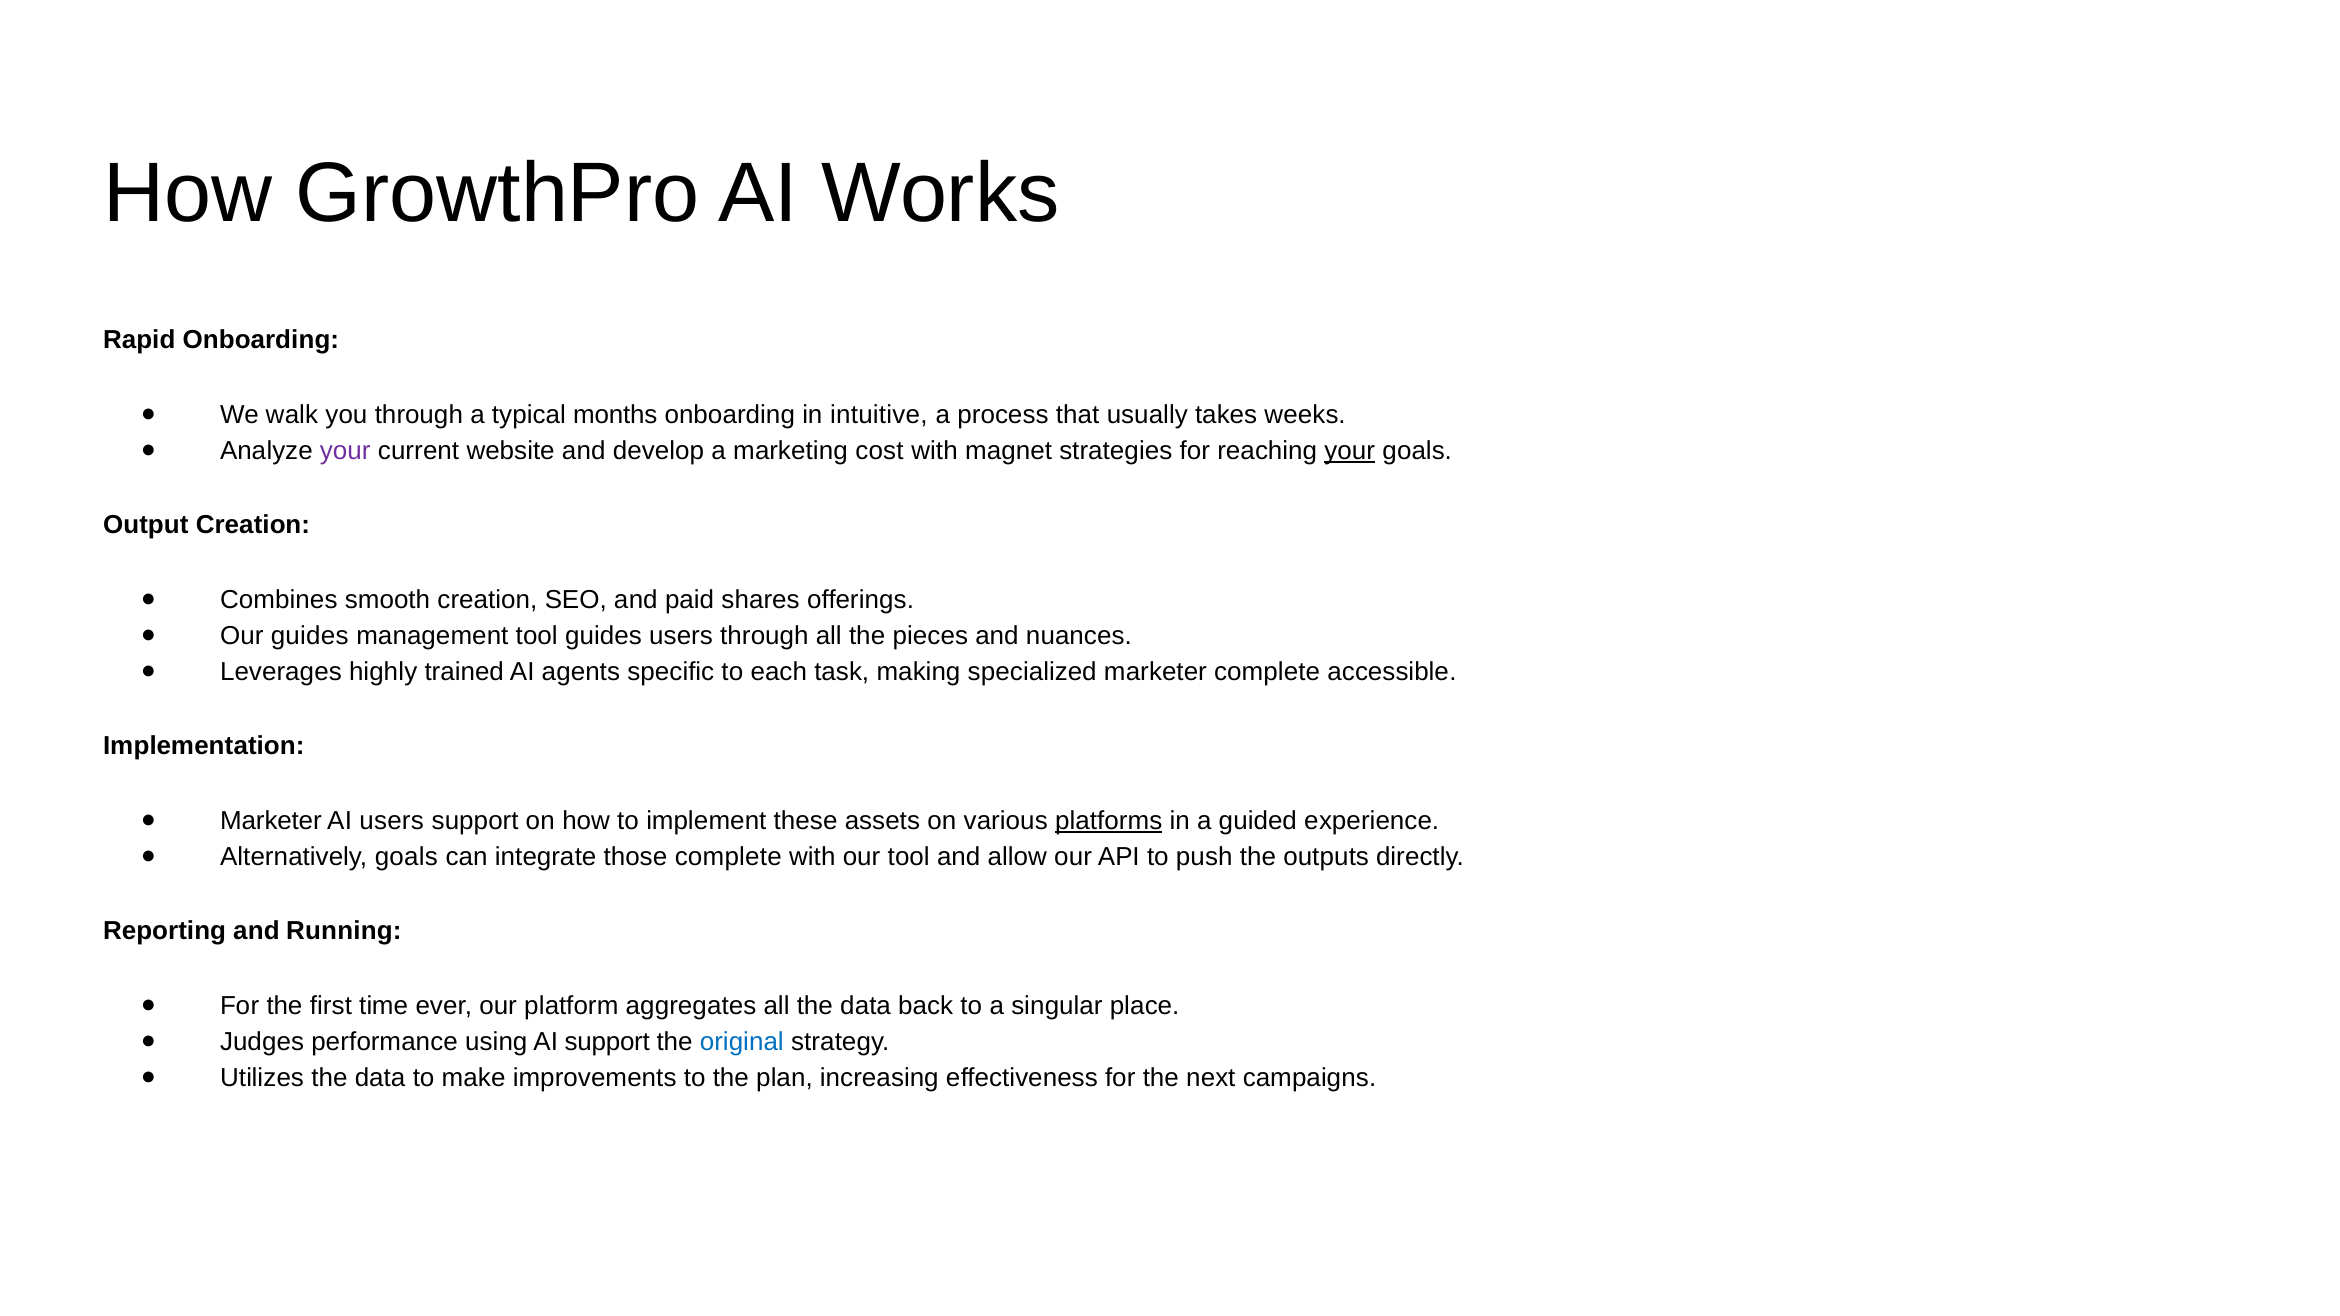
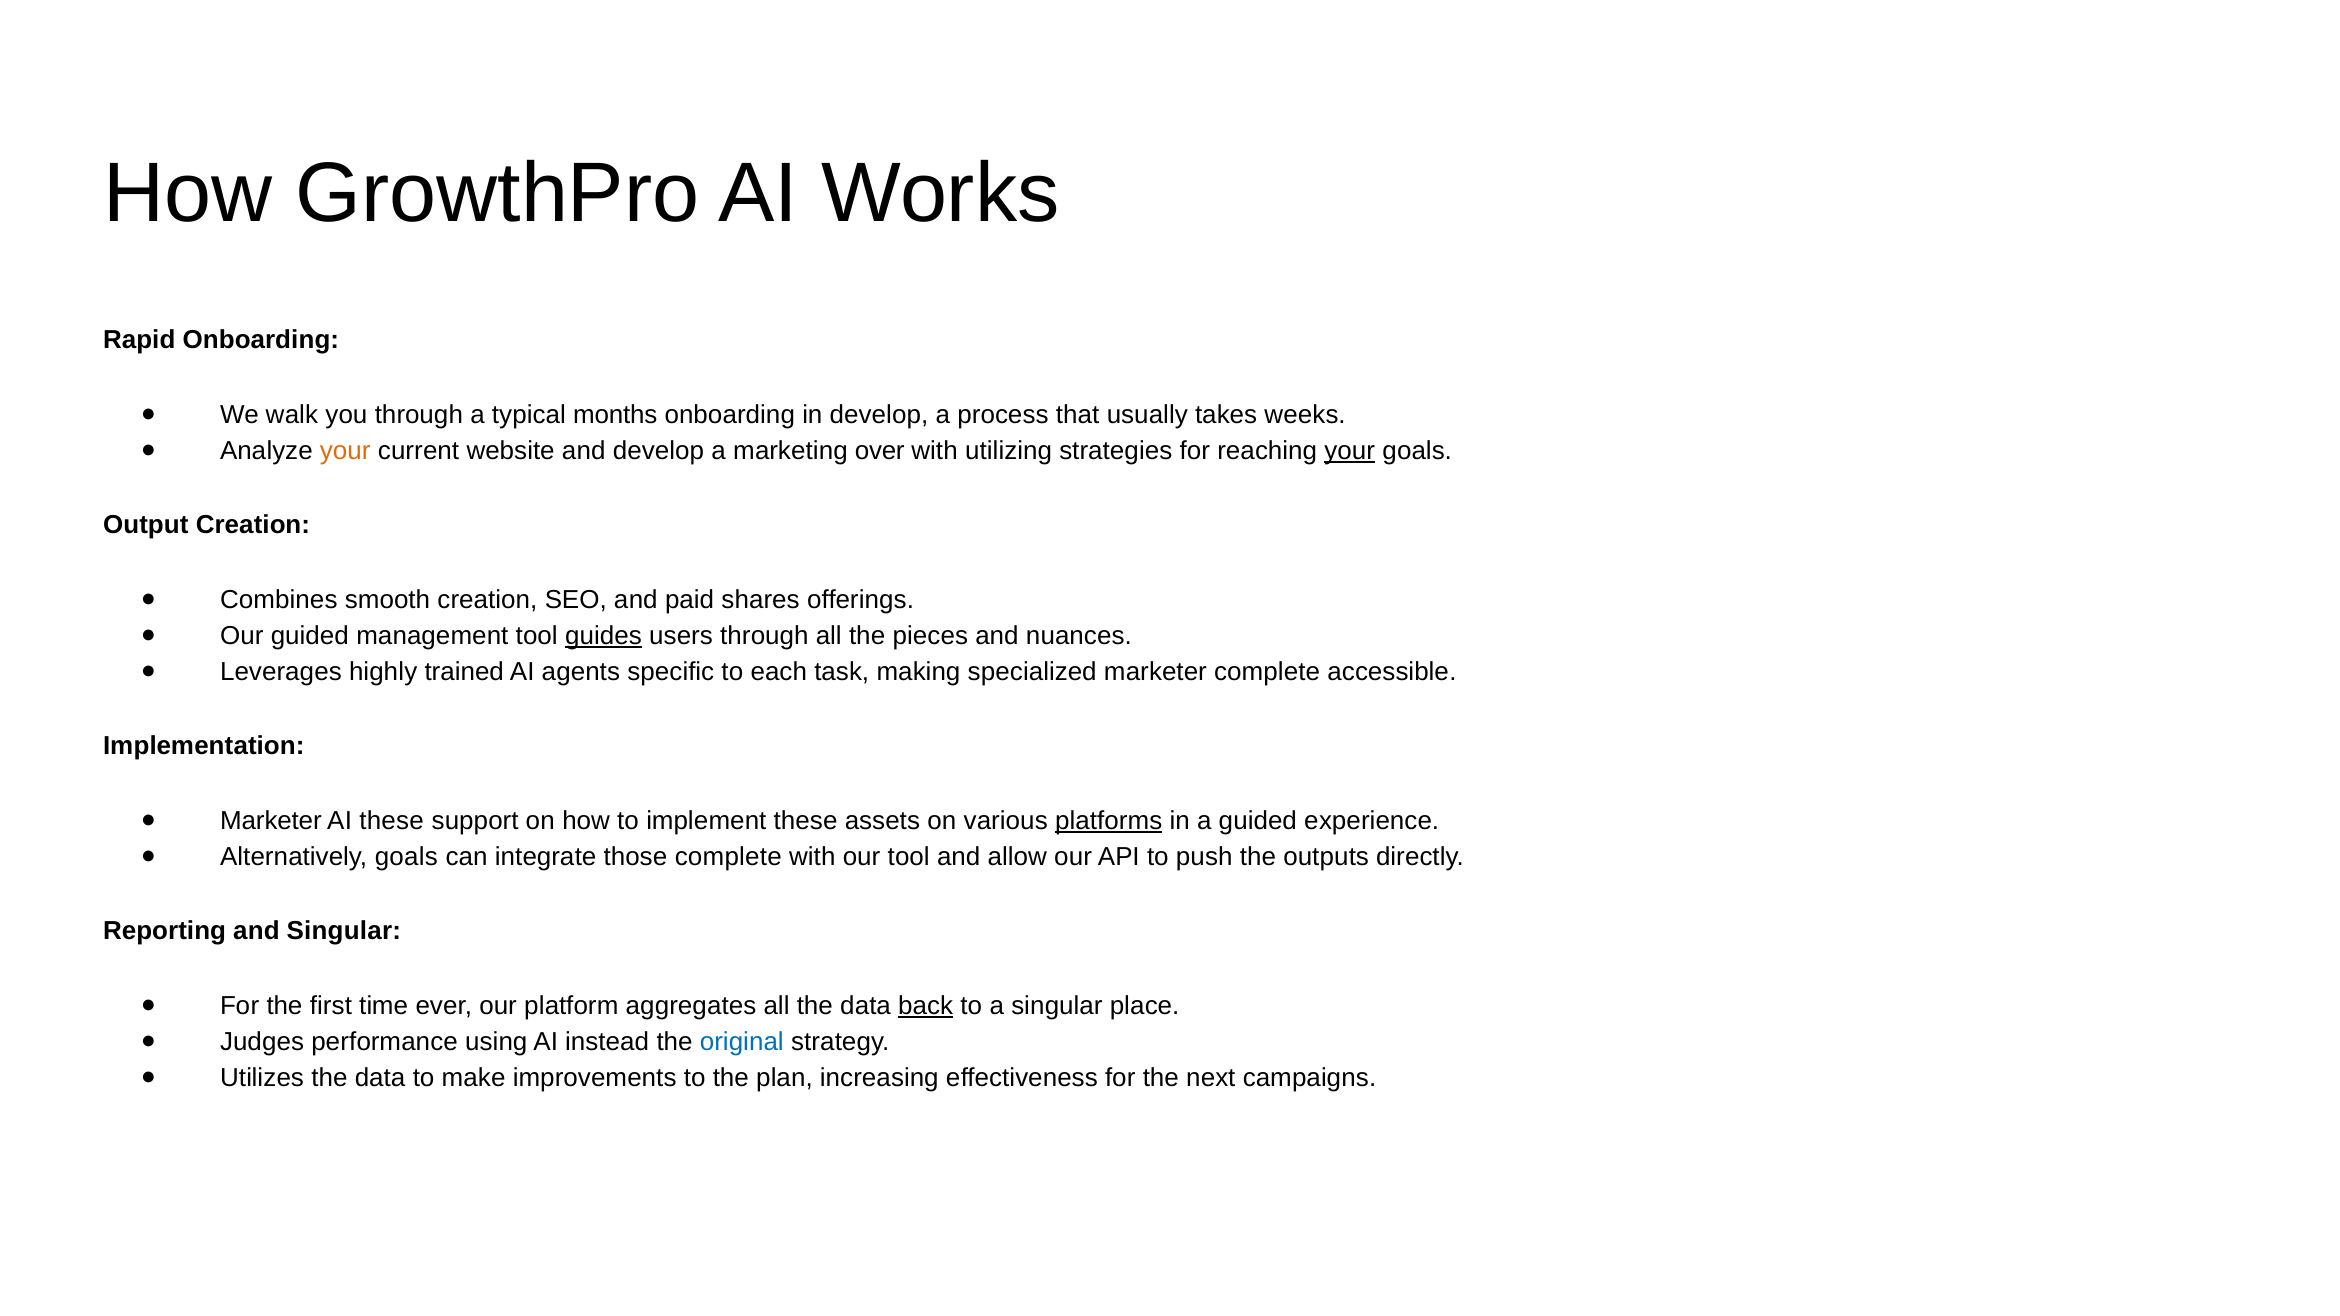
in intuitive: intuitive -> develop (879, 415)
your colour: purple -> orange (345, 451)
cost: cost -> over (880, 451)
magnet: magnet -> utilizing (1009, 451)
Our guides: guides -> guided (310, 636)
guides underline: none -> present (603, 636)
AI users: users -> these (392, 821)
and Running: Running -> Singular (344, 932)
back underline: none -> present (926, 1006)
AI support: support -> instead (607, 1042)
